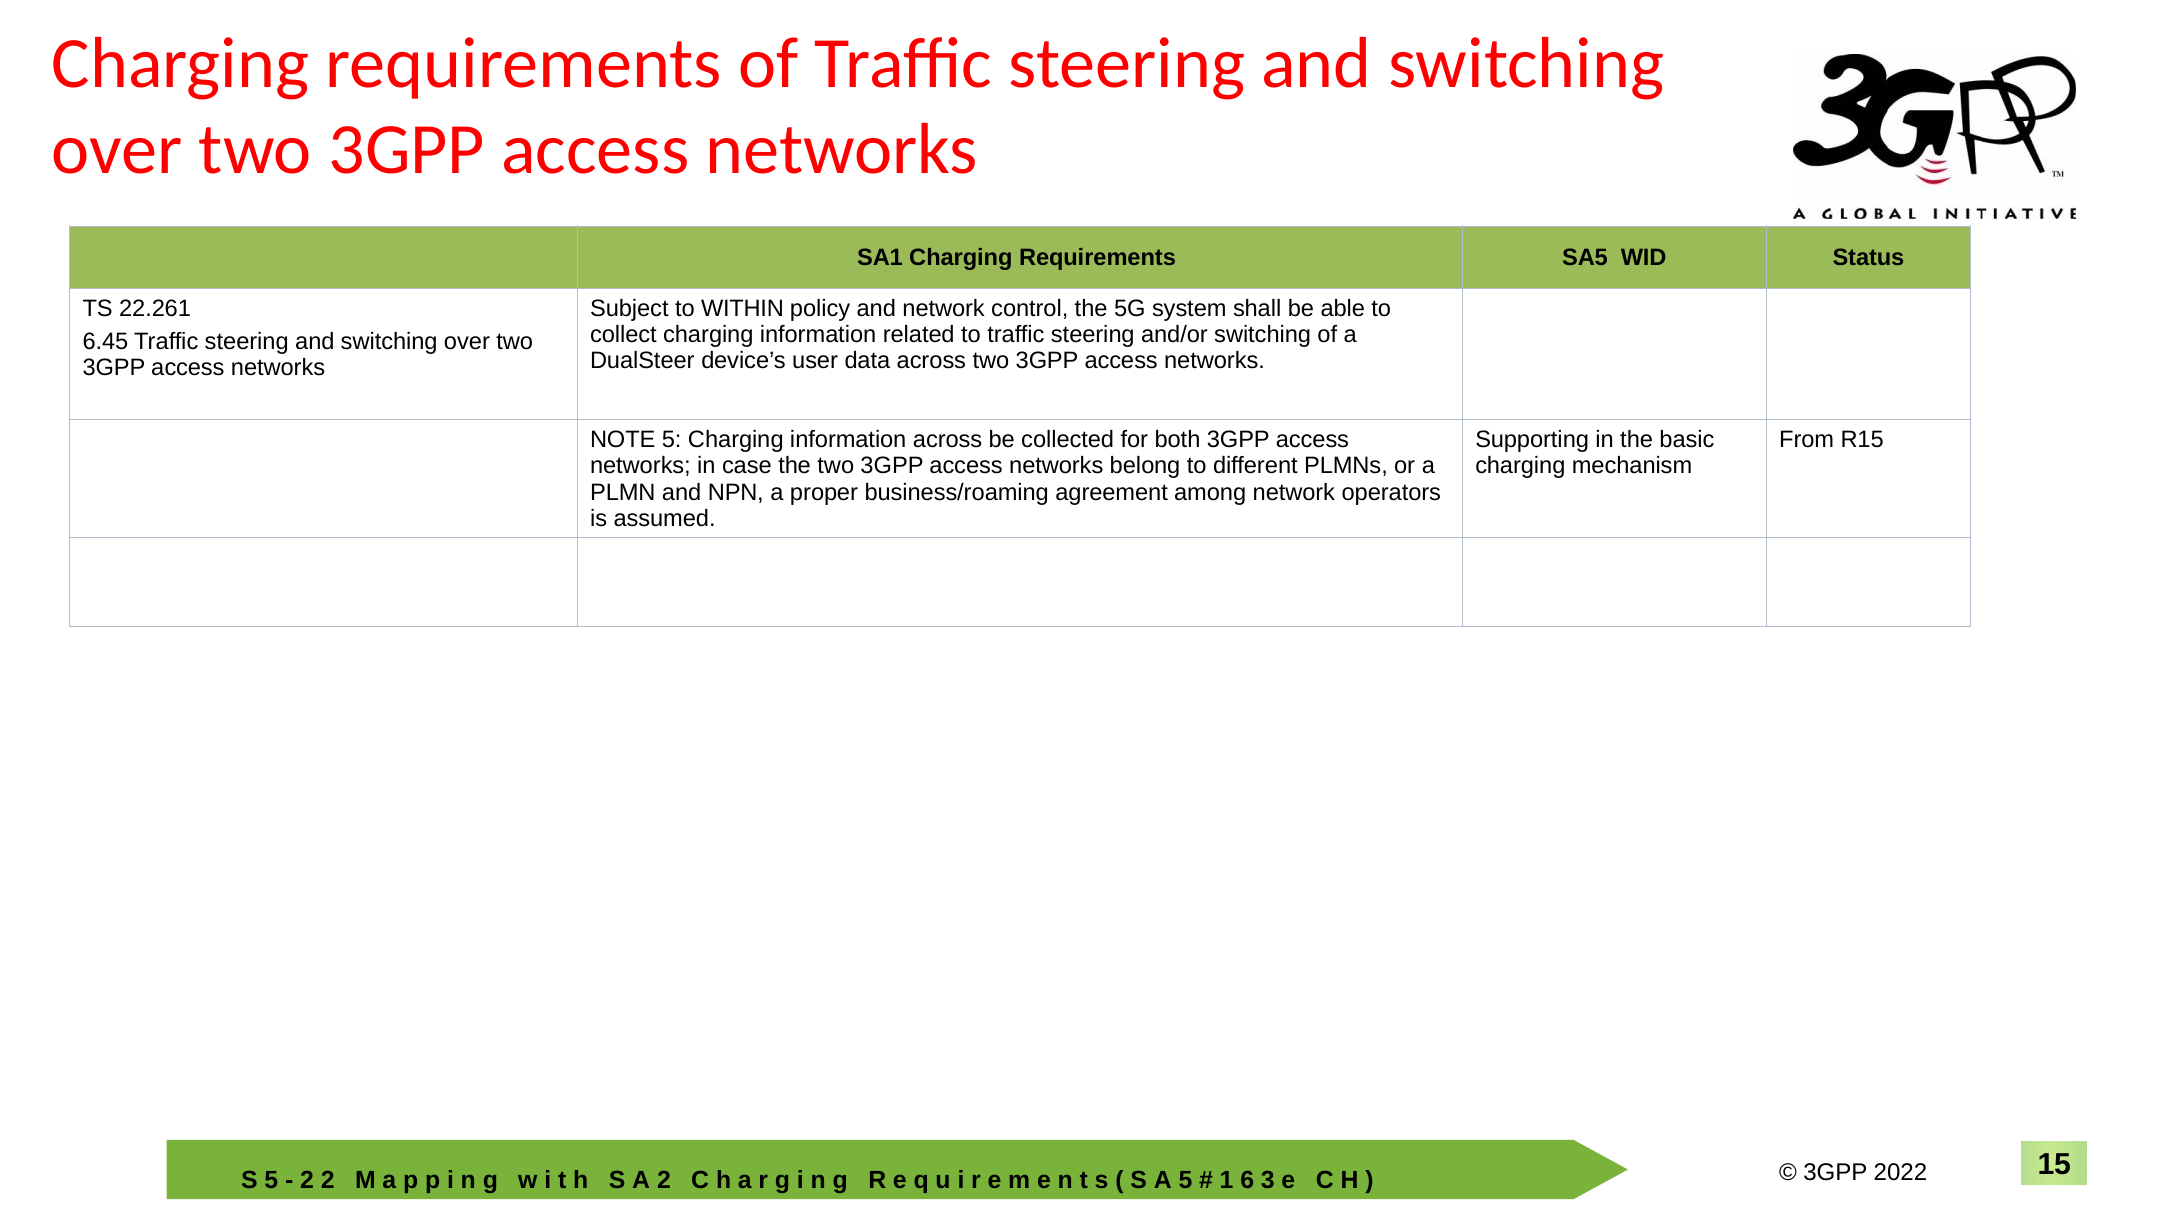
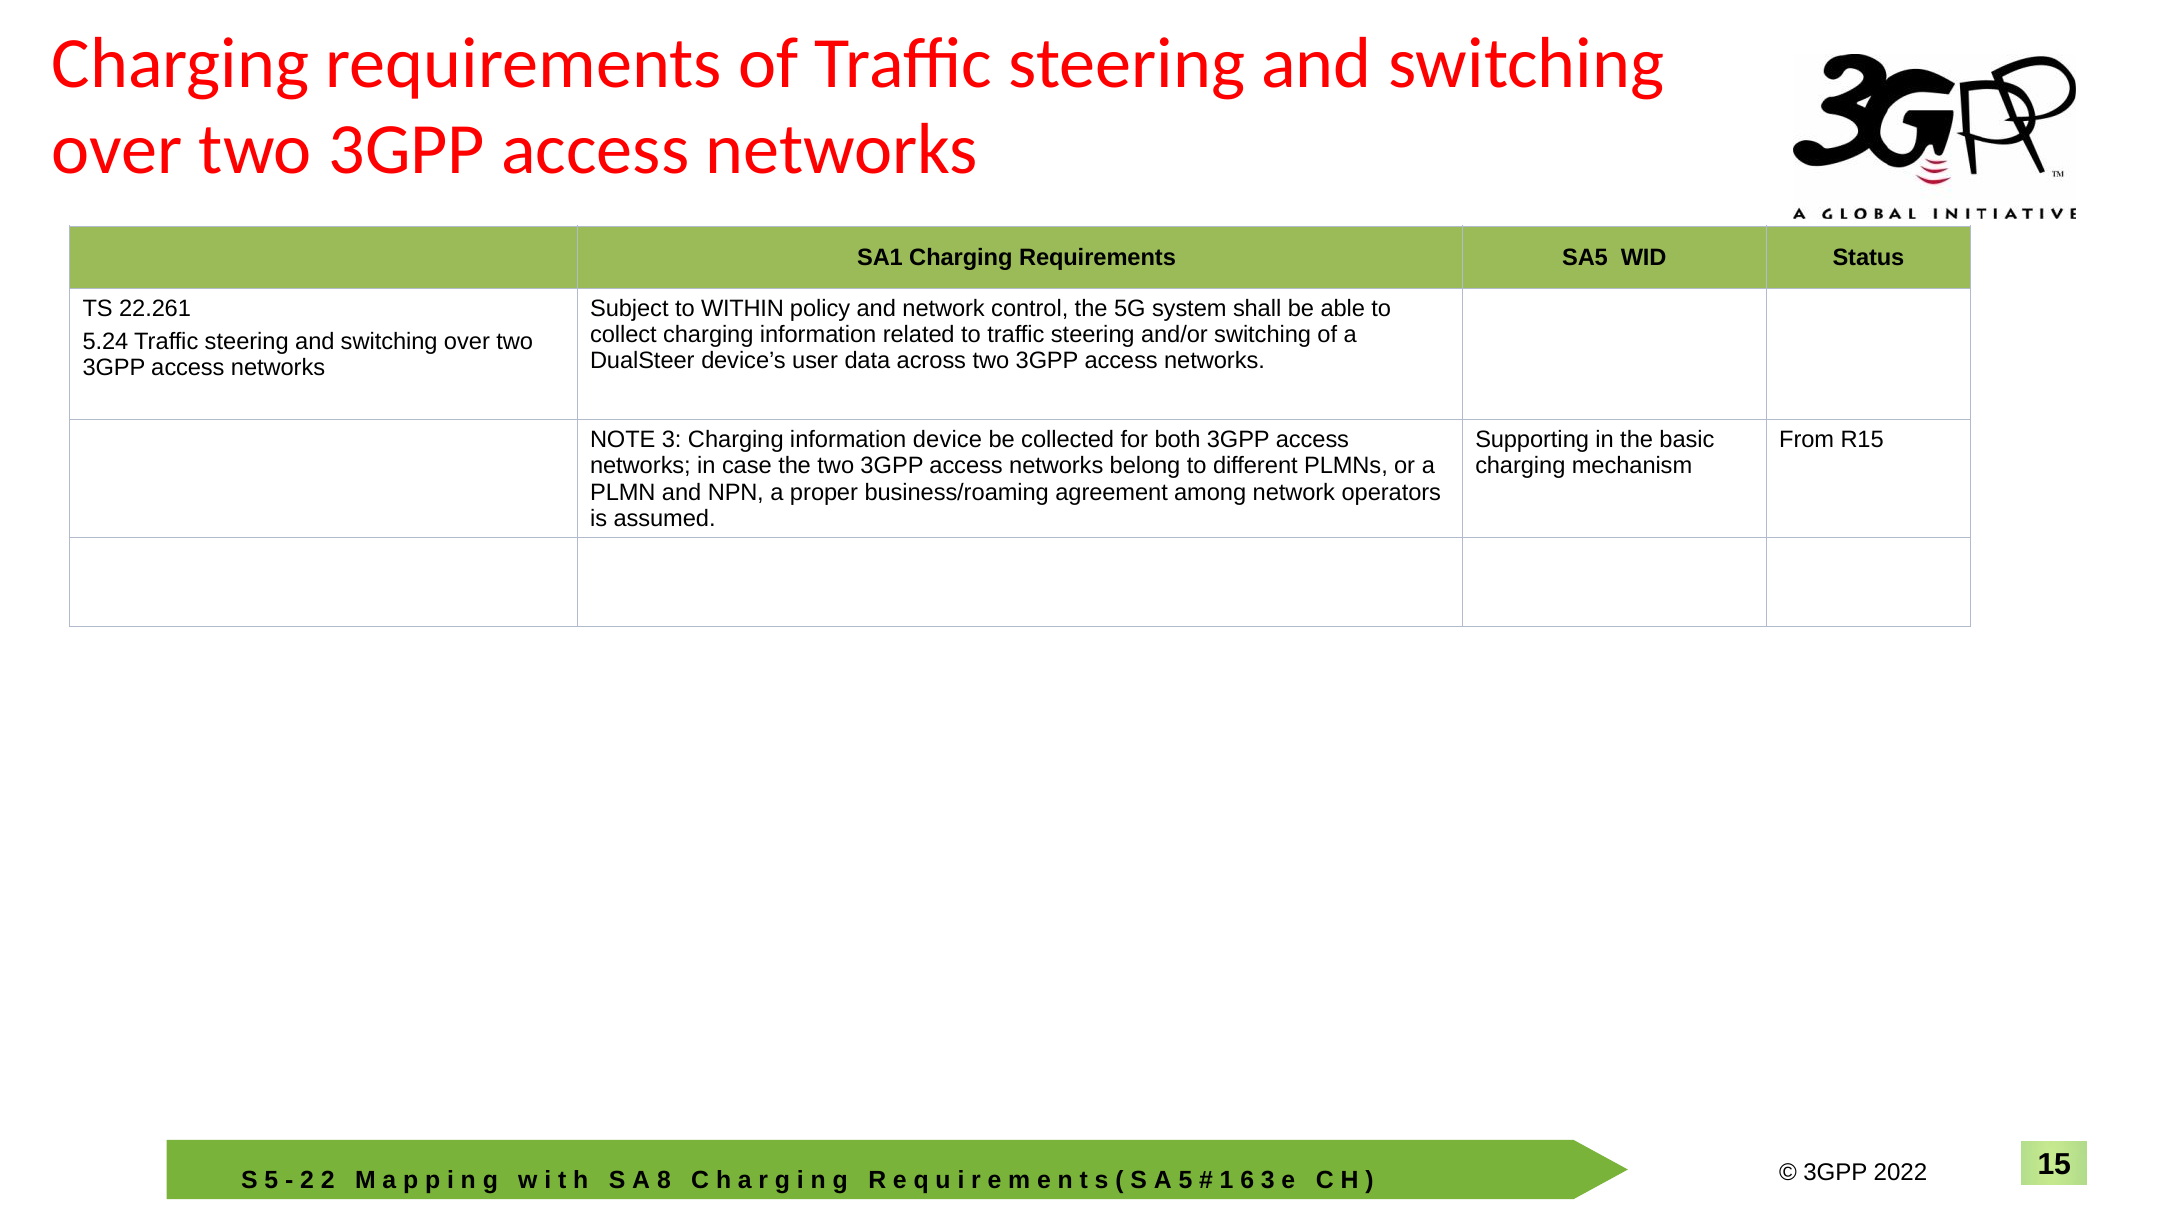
6.45: 6.45 -> 5.24 (105, 341)
NOTE 5: 5 -> 3 (672, 440)
information across: across -> device (947, 440)
A 2: 2 -> 8 (664, 1179)
